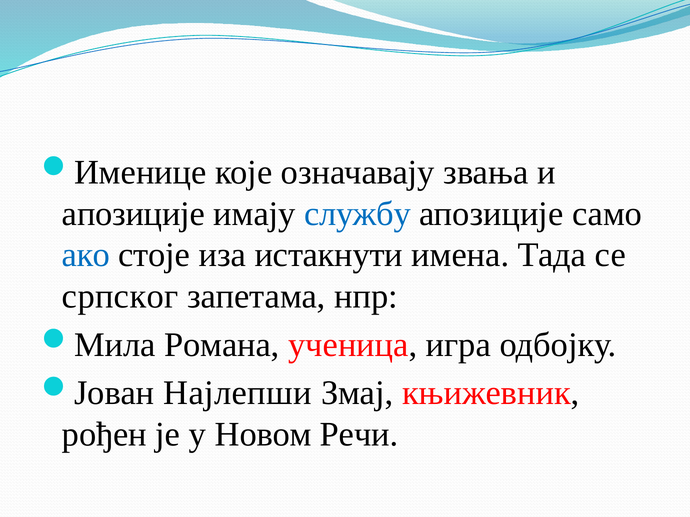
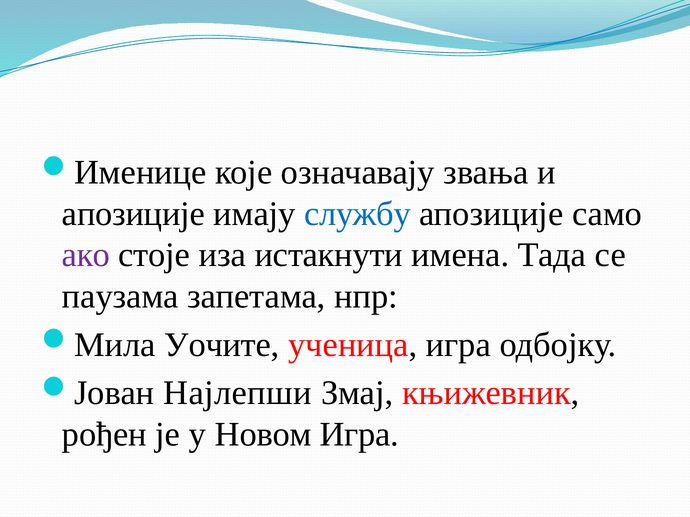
ако colour: blue -> purple (86, 255)
српског: српског -> паузама (120, 297)
Романа: Романа -> Уочите (222, 345)
Новом Речи: Речи -> Игра (359, 435)
